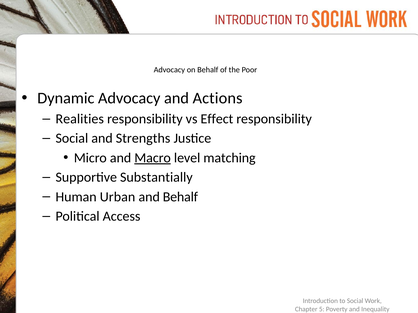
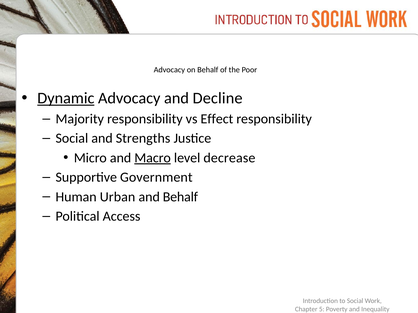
Dynamic underline: none -> present (66, 98)
Actions: Actions -> Decline (218, 98)
Realities: Realities -> Majority (80, 119)
matching: matching -> decrease (229, 158)
Substantially: Substantially -> Government (156, 178)
